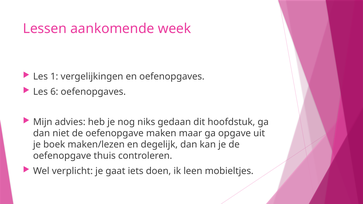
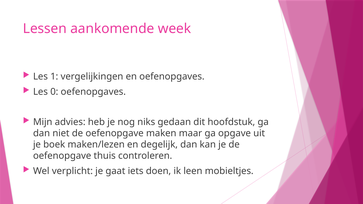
6: 6 -> 0 (54, 92)
